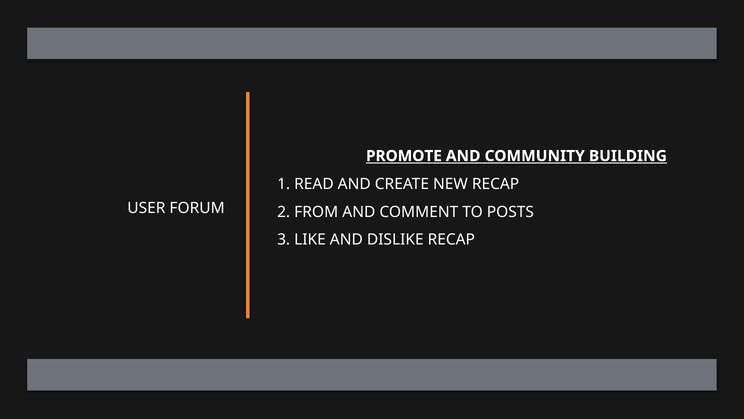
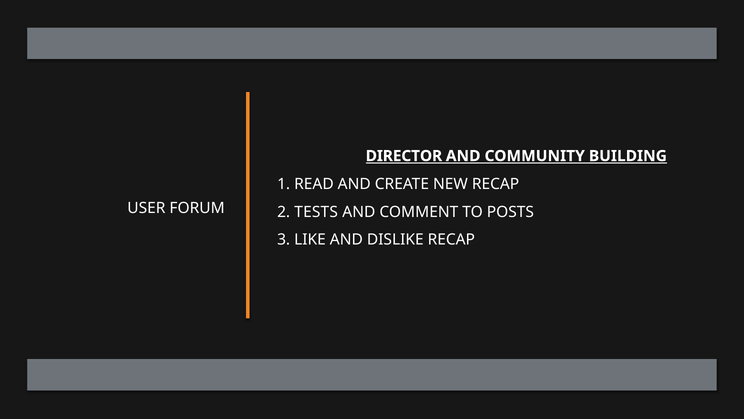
PROMOTE: PROMOTE -> DIRECTOR (404, 156)
FROM: FROM -> TESTS (316, 212)
